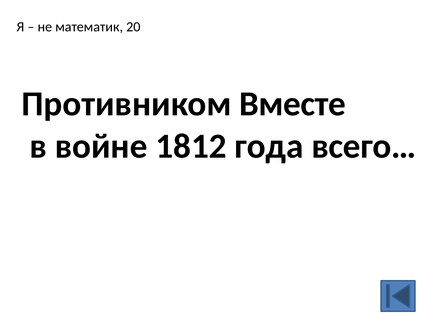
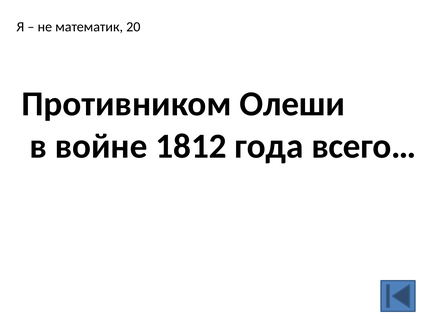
Вместе: Вместе -> Олеши (292, 104)
